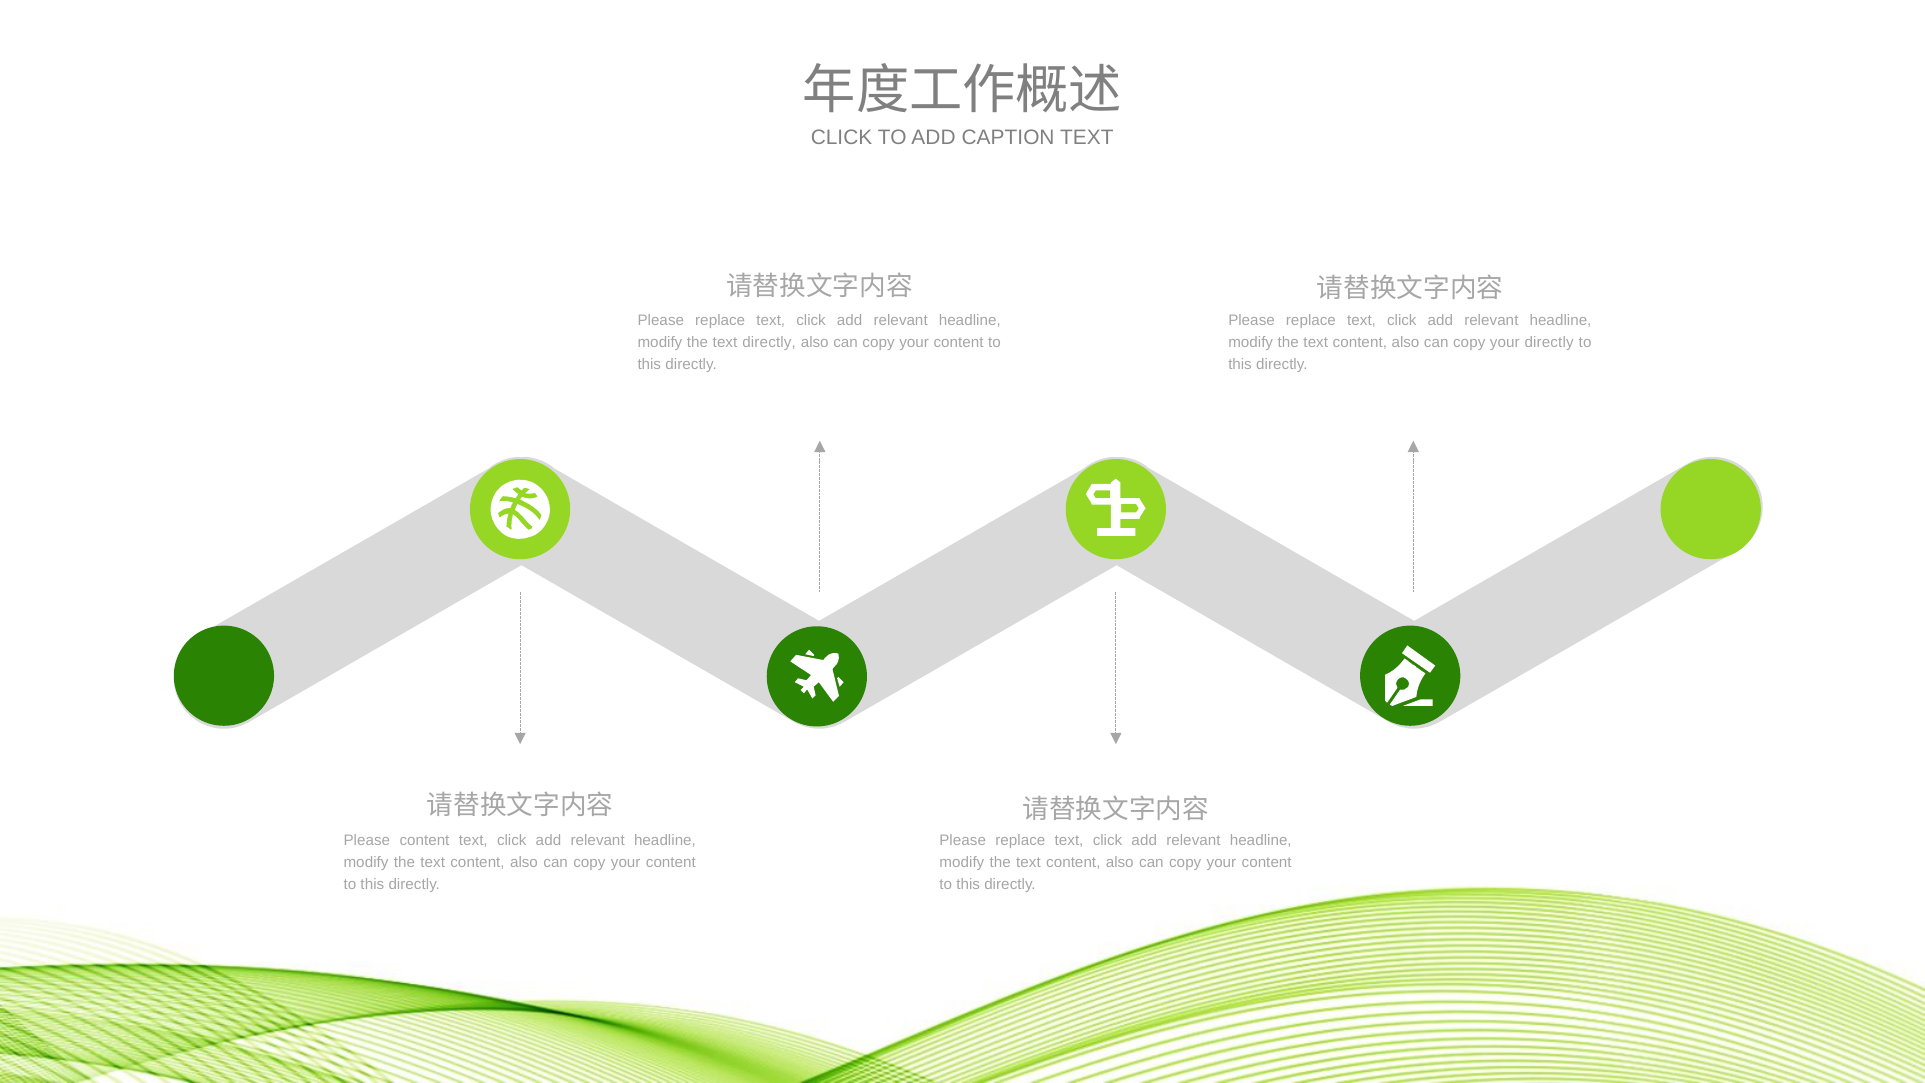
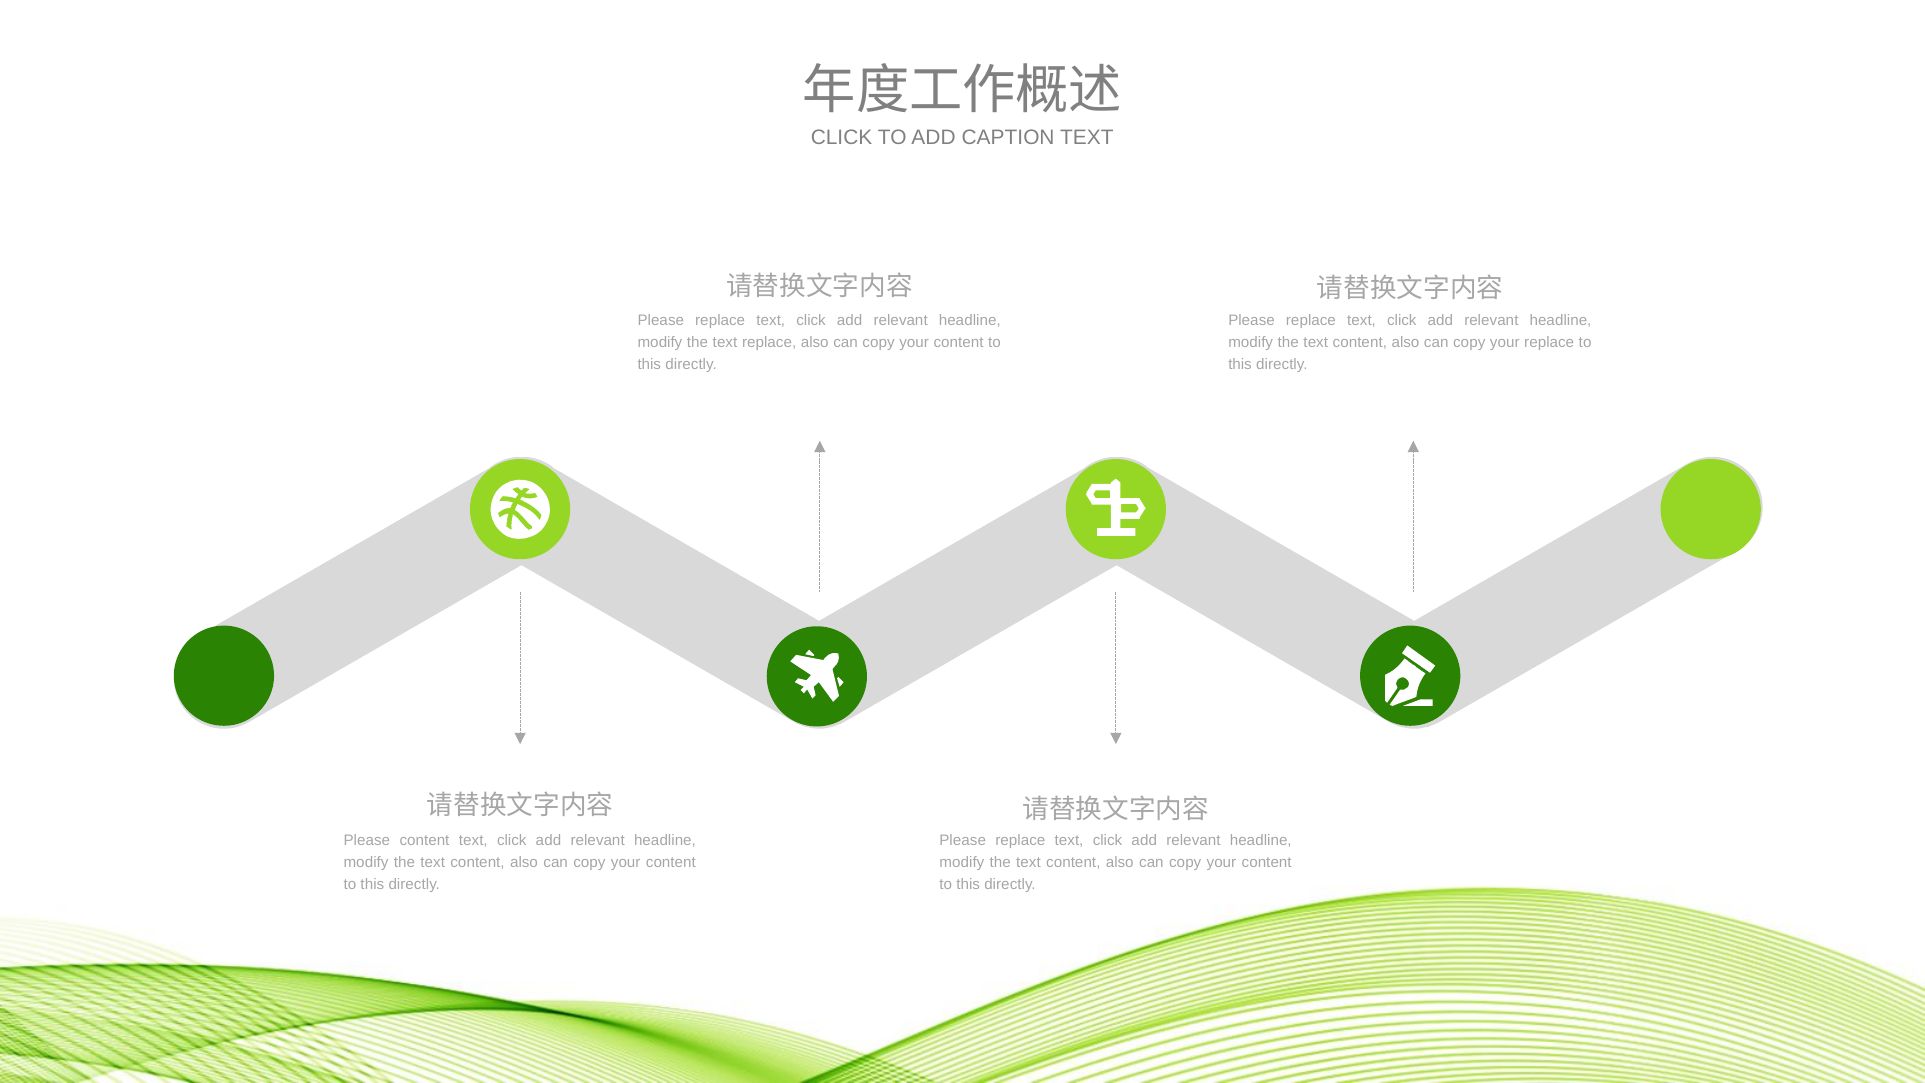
text directly: directly -> replace (769, 342)
your directly: directly -> replace (1549, 342)
